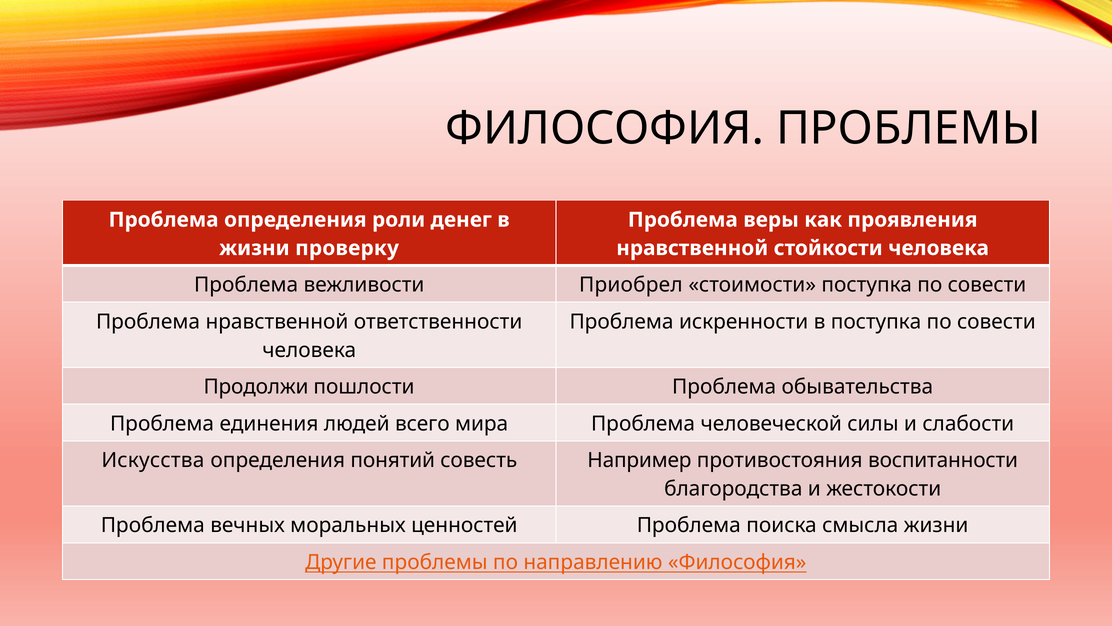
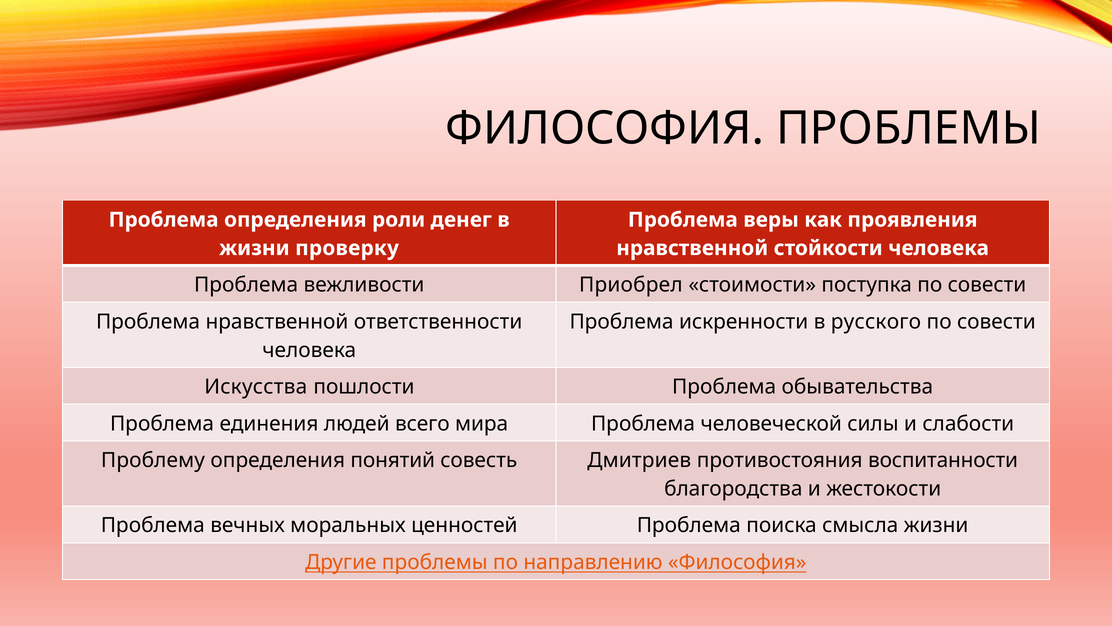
в поступка: поступка -> русского (876, 321)
Продолжи: Продолжи -> Искусства (256, 387)
Искусства: Искусства -> Проблему (153, 460)
Например: Например -> Дмитриев (639, 460)
